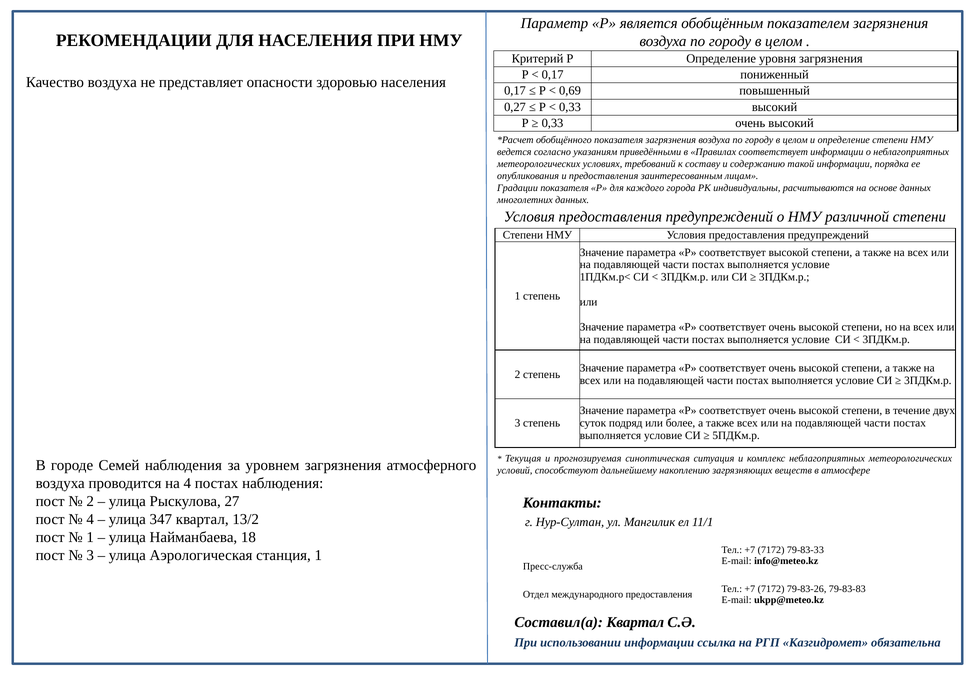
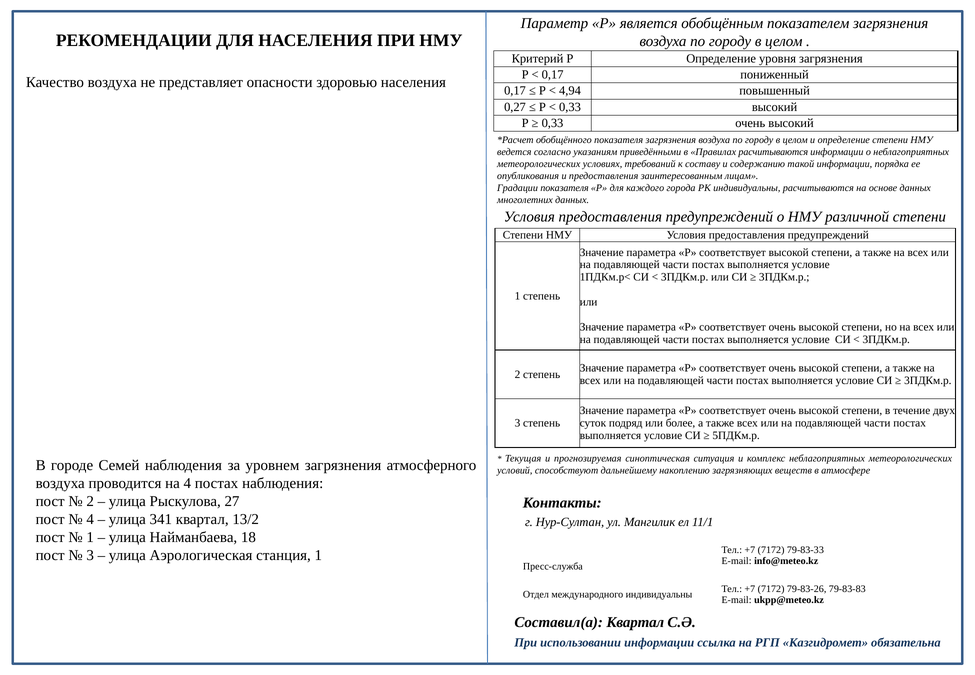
0,69: 0,69 -> 4,94 (570, 91)
Правилах соответствует: соответствует -> расчитываются (773, 152)
347: 347 -> 341 (161, 519)
международного предоставления: предоставления -> индивидуальны (659, 594)
